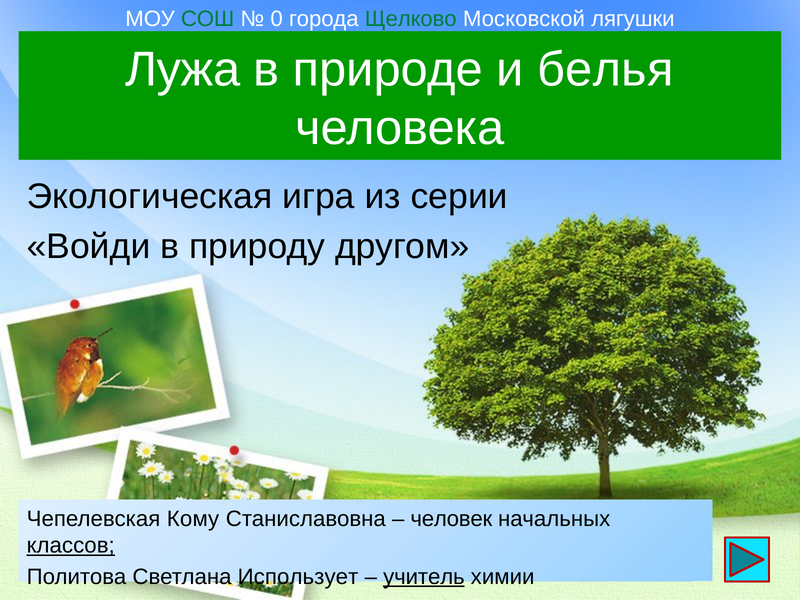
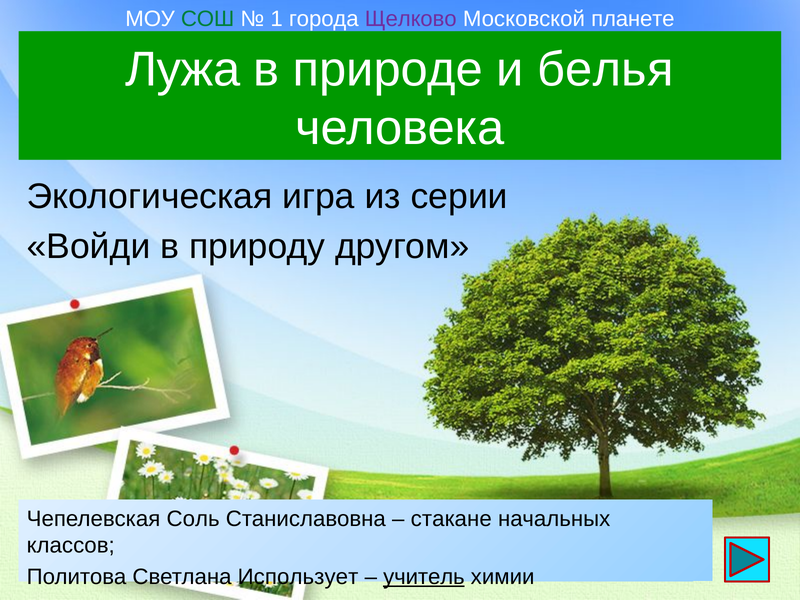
0: 0 -> 1 (277, 19)
Щелково colour: green -> purple (411, 19)
лягушки: лягушки -> планете (633, 19)
Кому: Кому -> Соль (193, 519)
человек: человек -> стакане (451, 519)
классов underline: present -> none (71, 546)
